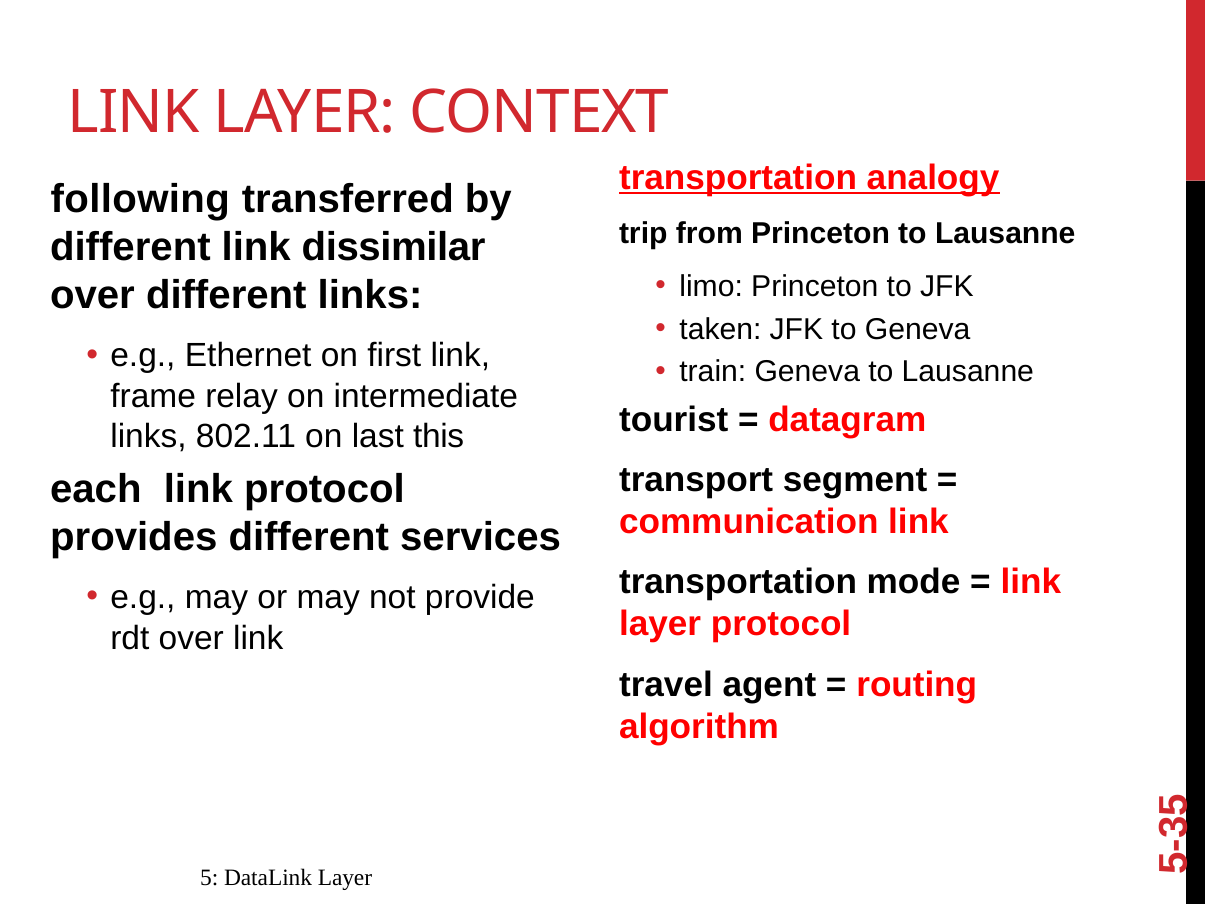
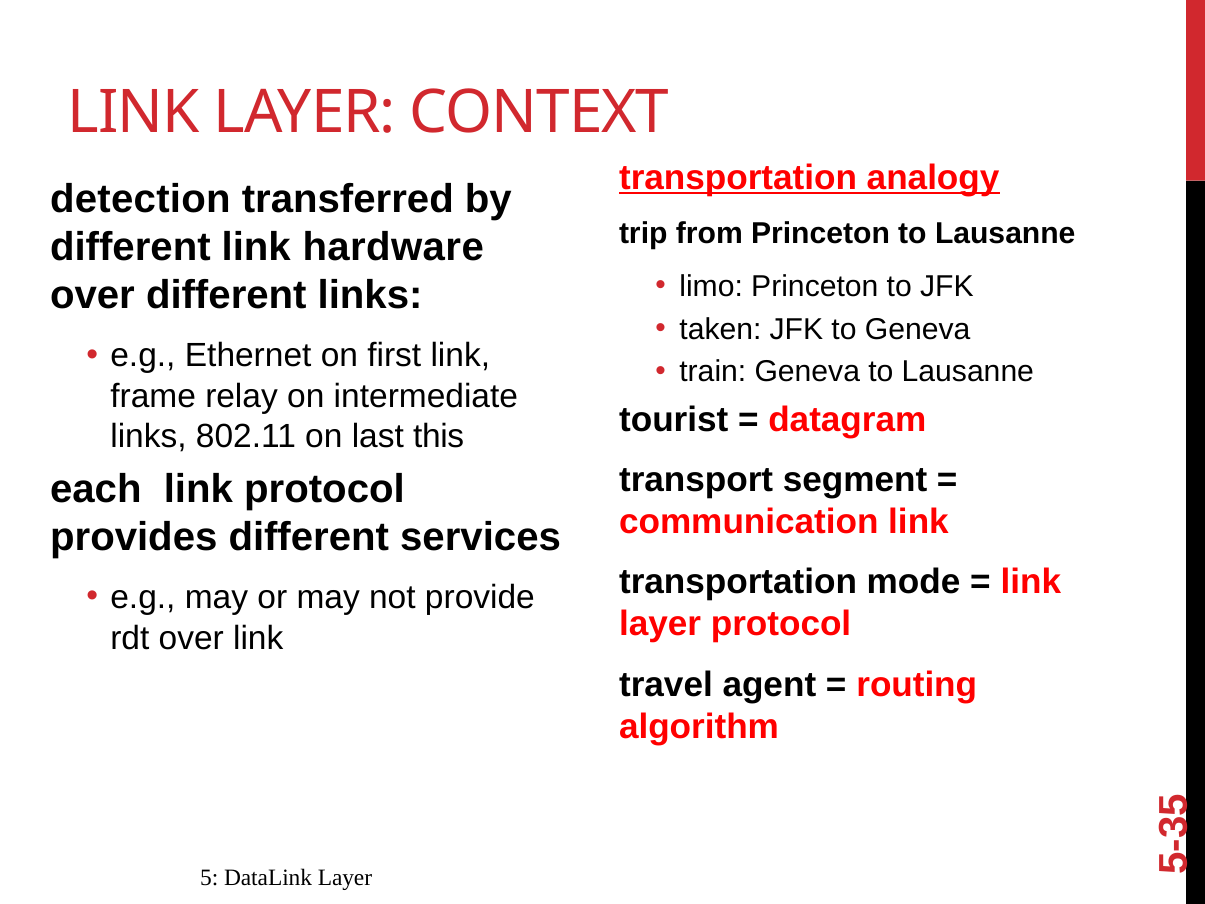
following: following -> detection (140, 199)
dissimilar: dissimilar -> hardware (393, 247)
